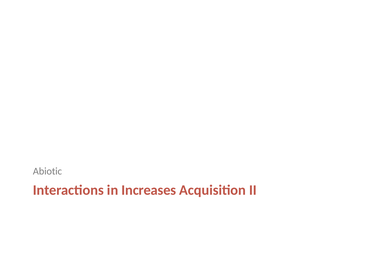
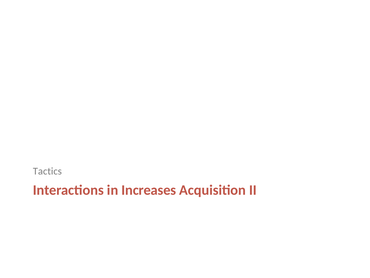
Abiotic: Abiotic -> Tactics (47, 171)
